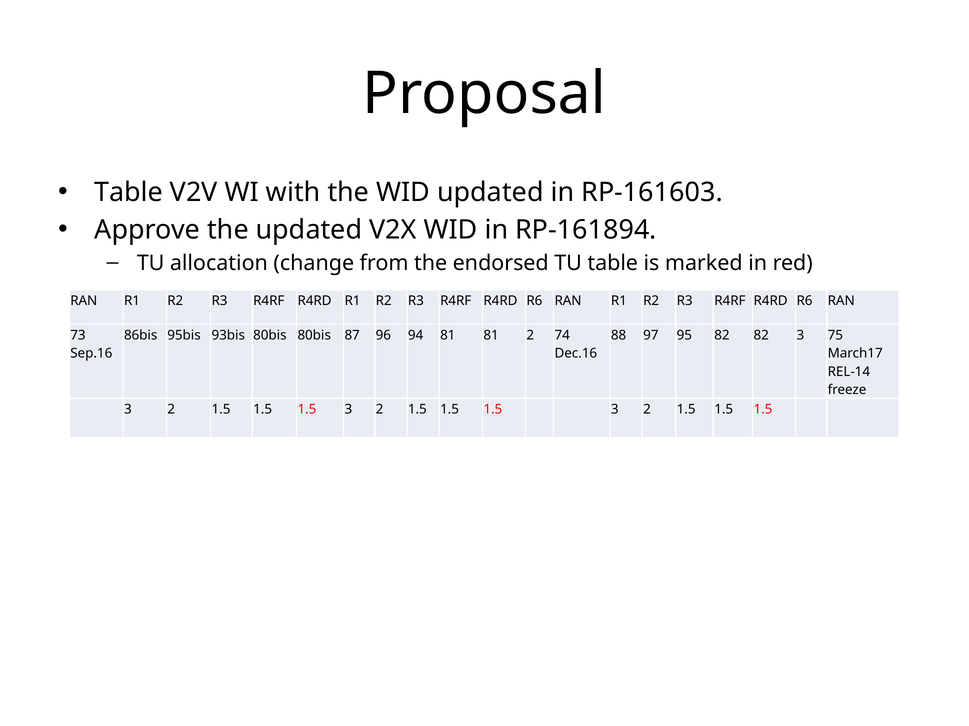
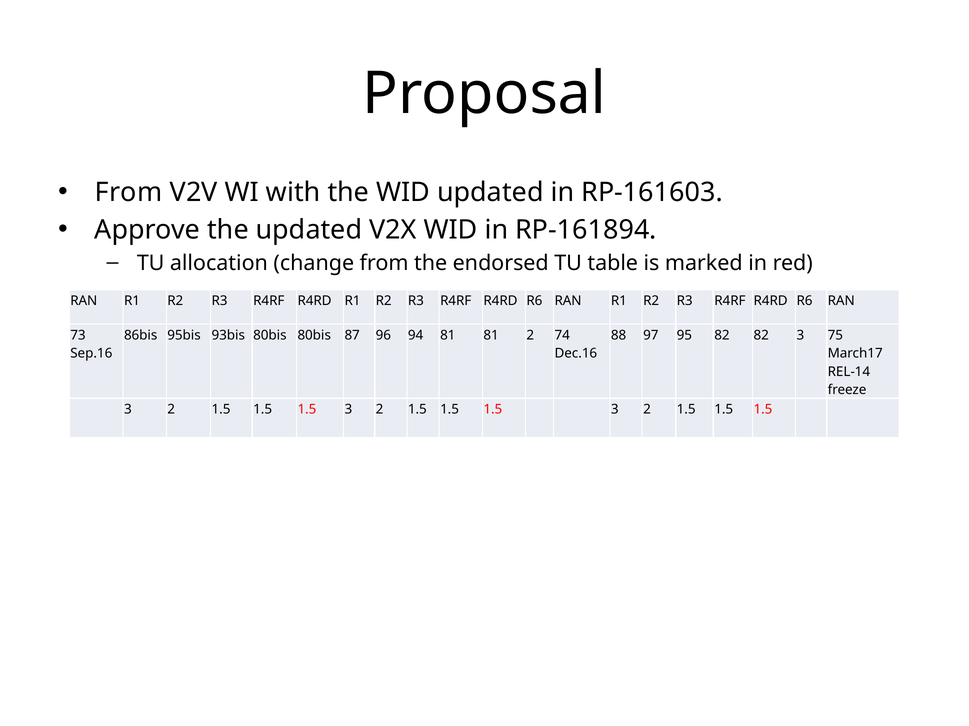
Table: Table -> From (129, 193)
